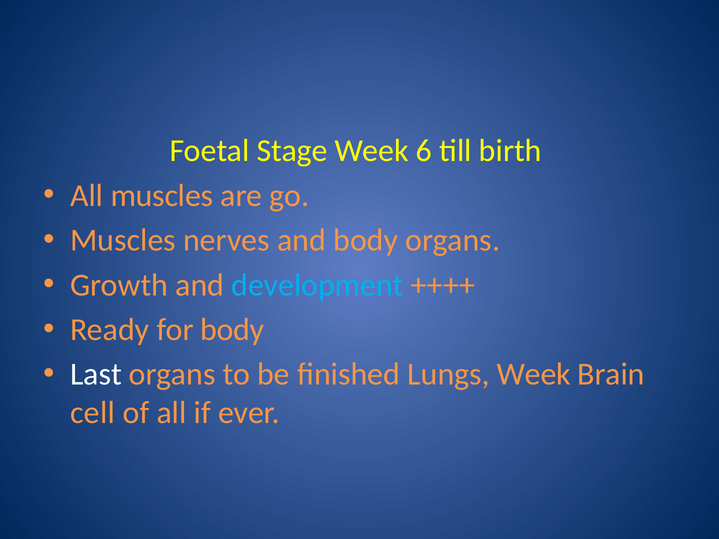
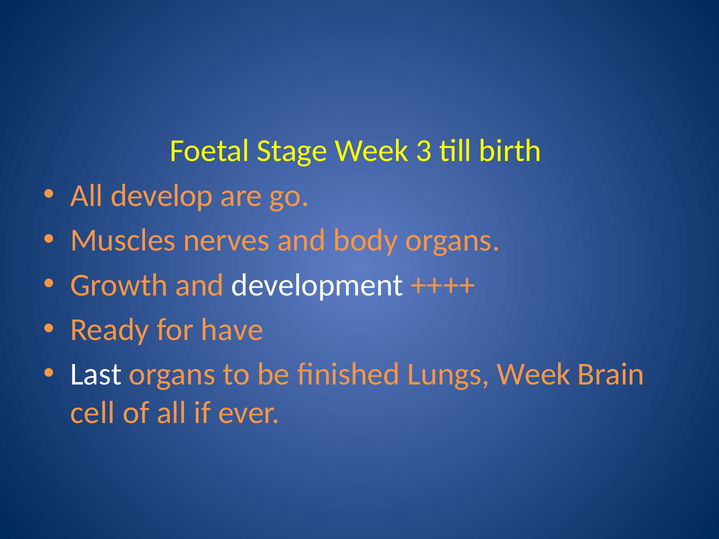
6: 6 -> 3 (424, 151)
All muscles: muscles -> develop (162, 196)
development colour: light blue -> white (318, 285)
for body: body -> have (232, 330)
